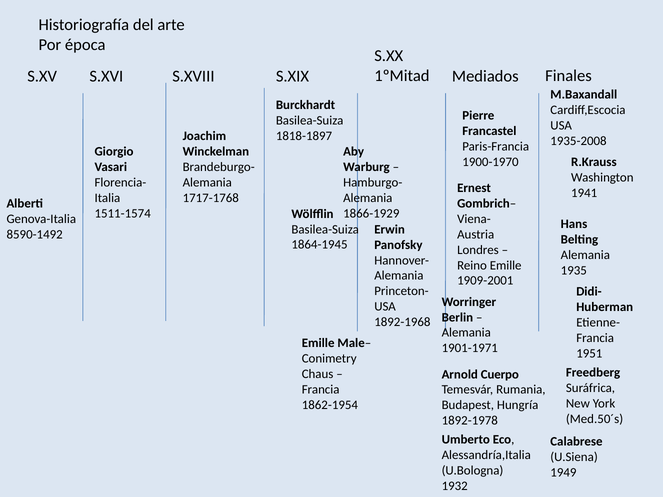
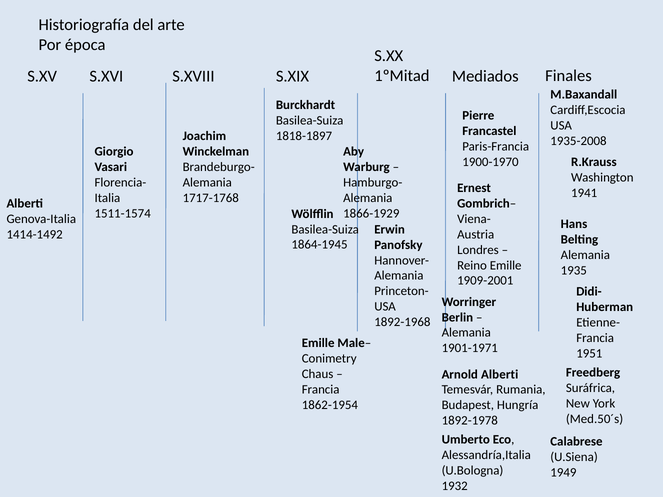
8590-1492: 8590-1492 -> 1414-1492 (35, 235)
Arnold Cuerpo: Cuerpo -> Alberti (500, 374)
